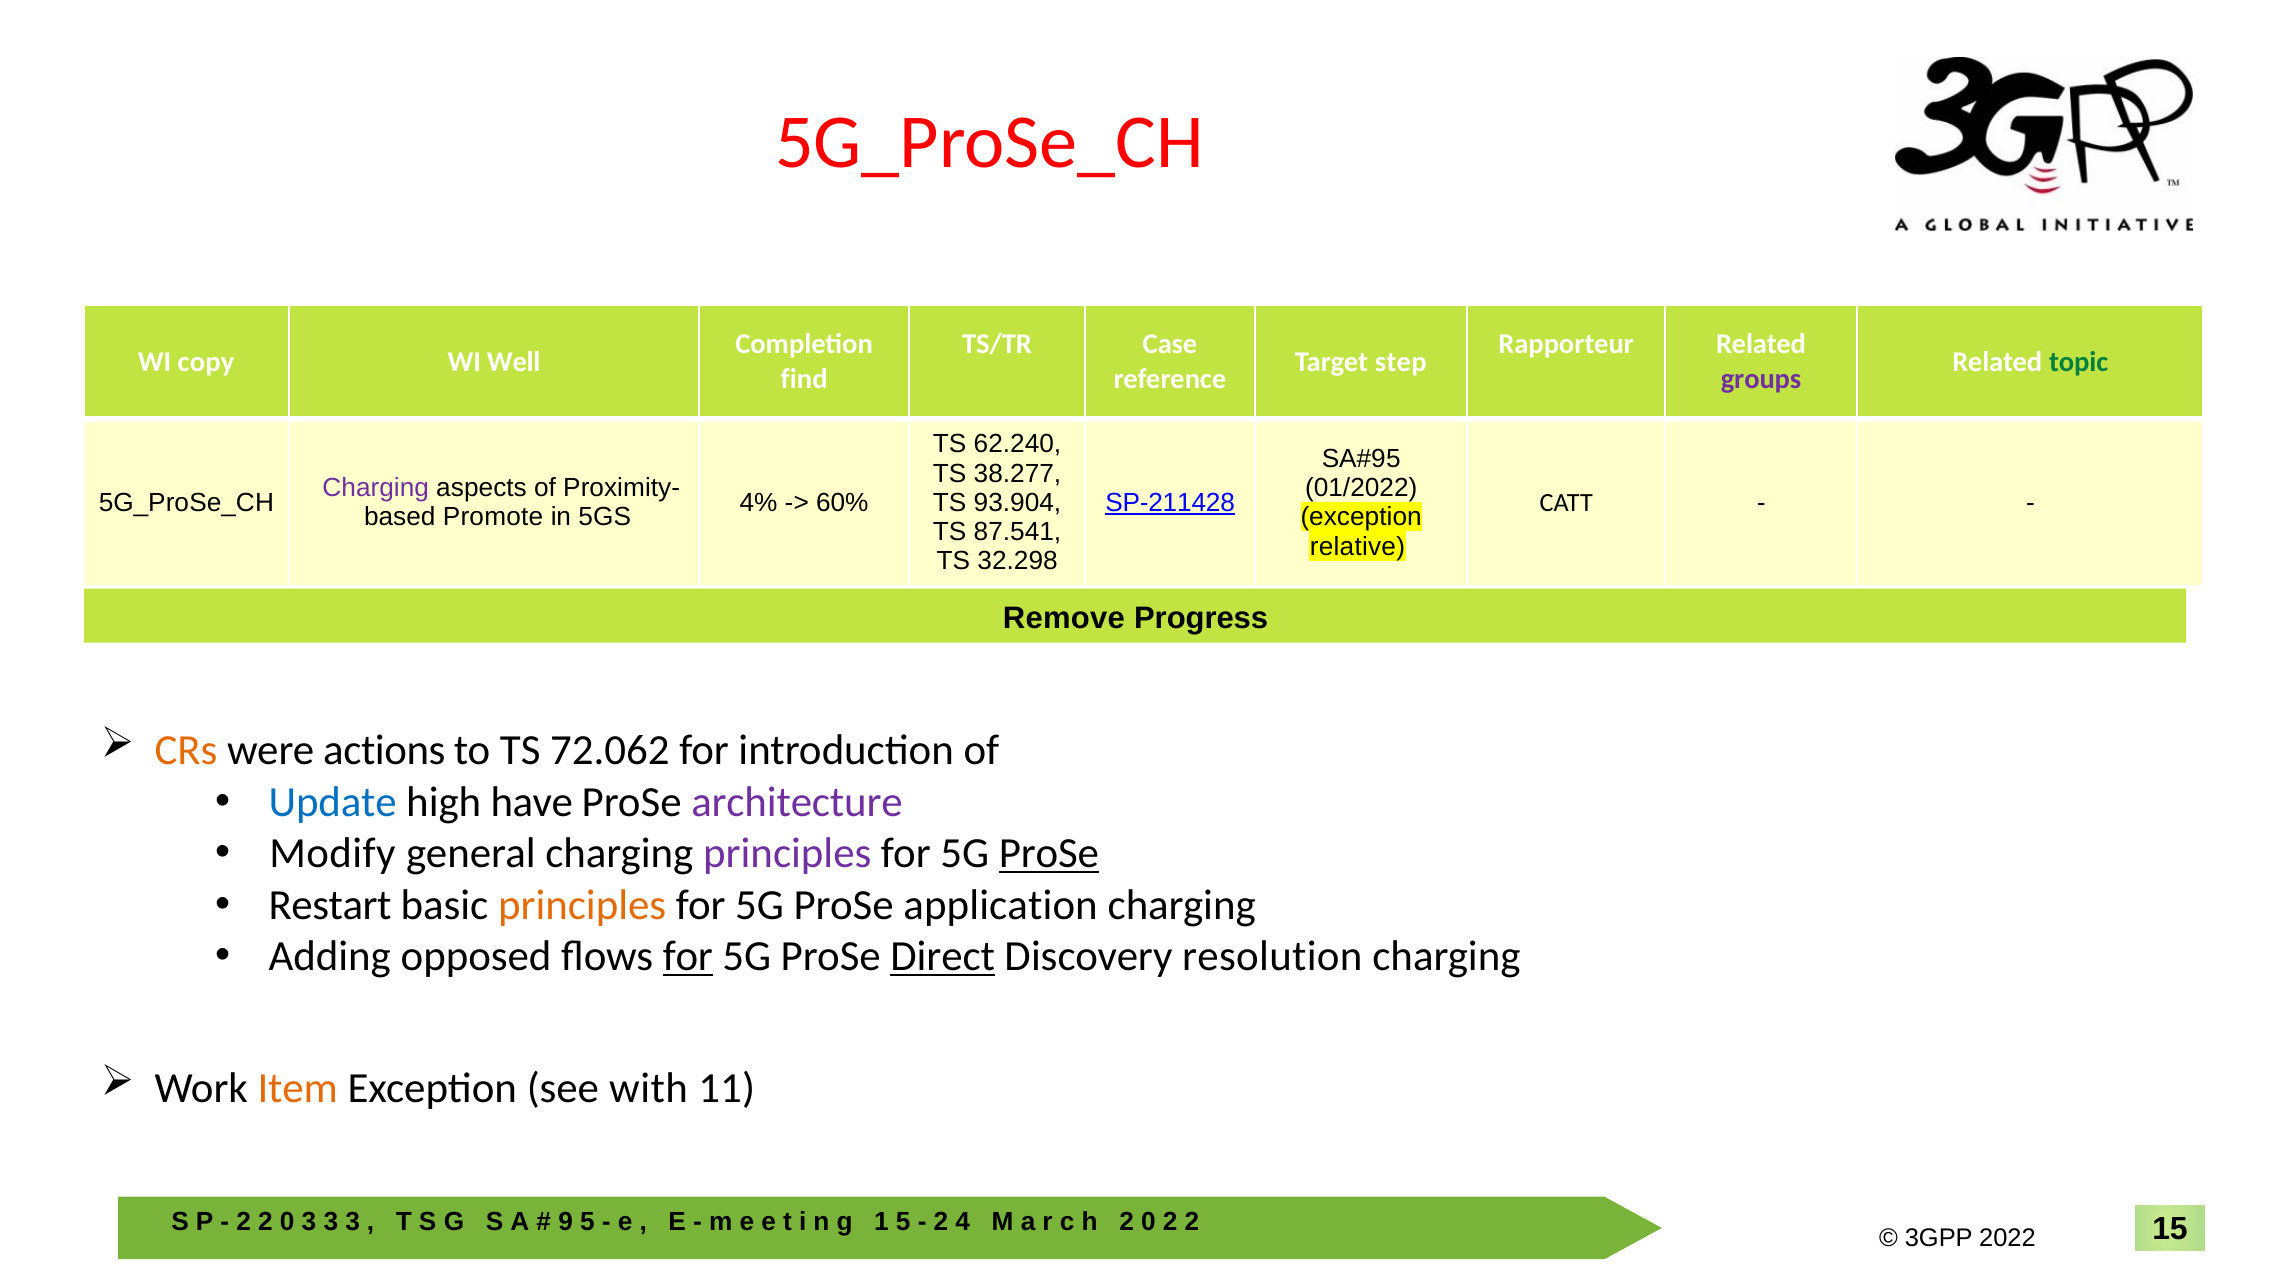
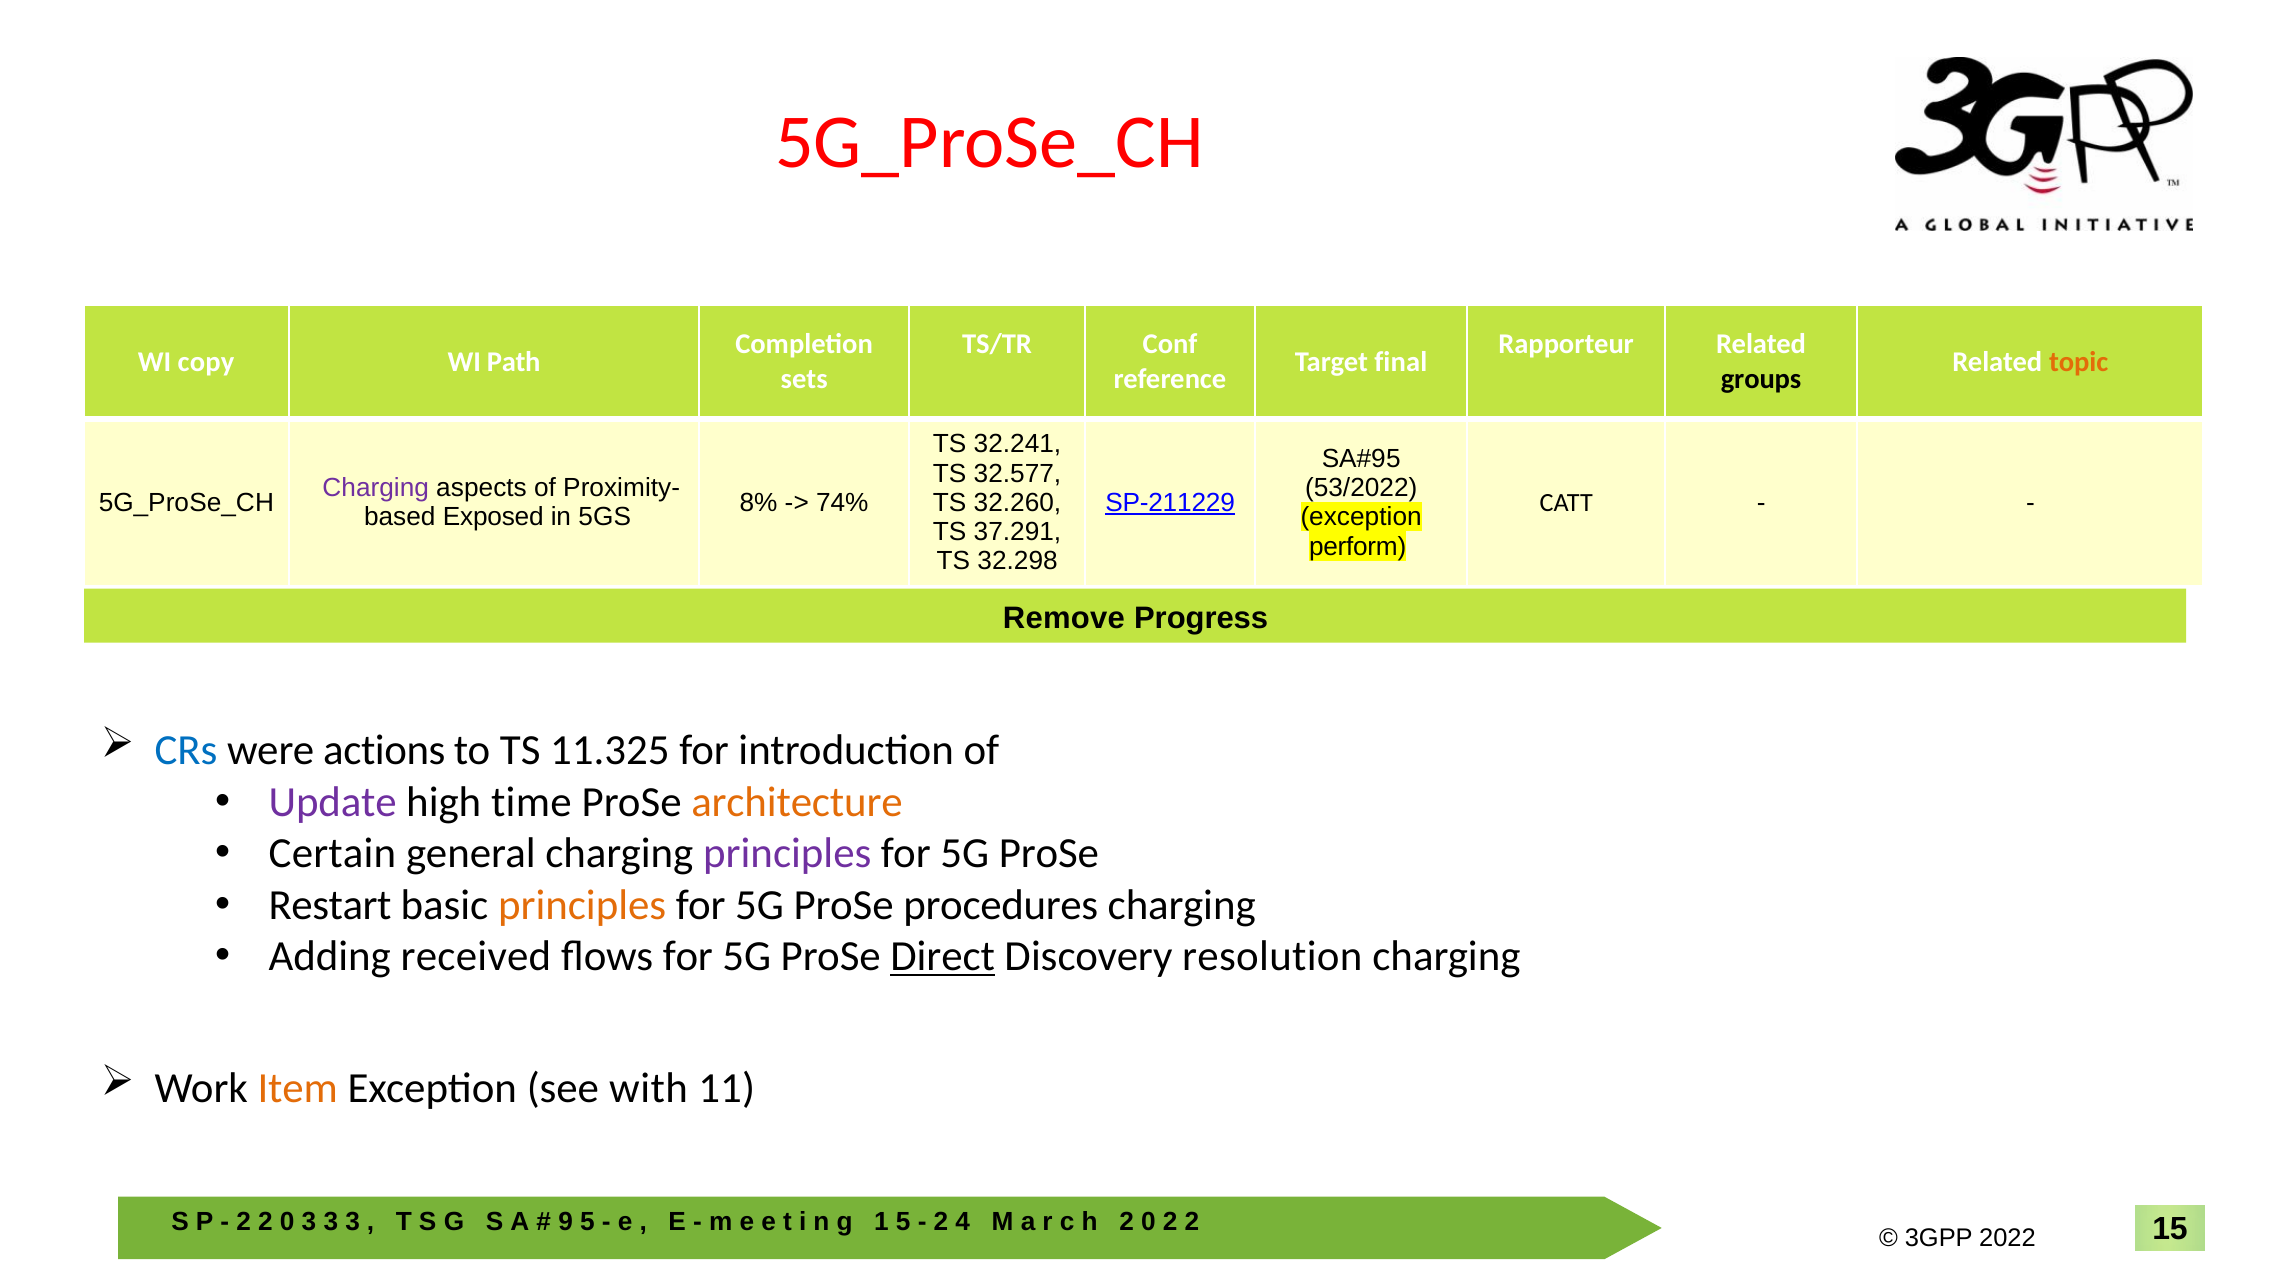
Case: Case -> Conf (1170, 345)
Well: Well -> Path (514, 362)
step: step -> final (1401, 362)
topic colour: green -> orange (2079, 362)
find: find -> sets (804, 379)
groups colour: purple -> black (1761, 379)
62.240: 62.240 -> 32.241 (1017, 444)
38.277: 38.277 -> 32.577 (1017, 474)
01/2022: 01/2022 -> 53/2022 (1361, 488)
4%: 4% -> 8% (759, 503)
60%: 60% -> 74% (842, 503)
93.904: 93.904 -> 32.260 (1017, 503)
SP-211428: SP-211428 -> SP-211229 (1170, 503)
Promote: Promote -> Exposed (493, 517)
87.541: 87.541 -> 37.291 (1017, 532)
relative: relative -> perform (1358, 546)
CRs colour: orange -> blue (186, 751)
72.062: 72.062 -> 11.325 (610, 751)
Update colour: blue -> purple (333, 802)
have: have -> time (531, 802)
architecture colour: purple -> orange (797, 802)
Modify: Modify -> Certain (333, 854)
ProSe underline: present -> none (1049, 854)
application: application -> procedures (1001, 905)
opposed: opposed -> received (476, 957)
for underline: present -> none (688, 957)
